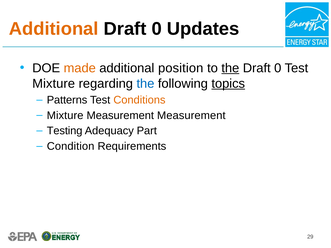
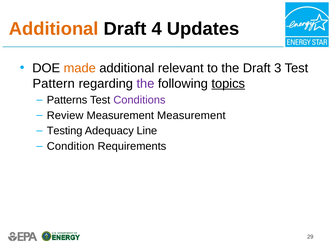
0: 0 -> 4 (157, 29)
position: position -> relevant (181, 68)
the underline: present -> none (230, 68)
0: 0 -> 3 (278, 68)
Mixture: Mixture -> Pattern (54, 84)
the colour: blue -> purple (145, 84)
Conditions colour: orange -> purple (139, 100)
Mixture: Mixture -> Review (65, 116)
Part: Part -> Line (147, 131)
